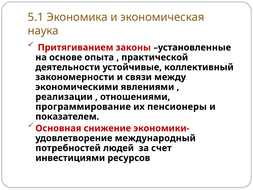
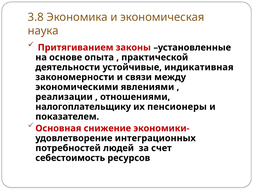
5.1: 5.1 -> 3.8 (36, 17)
коллективный: коллективный -> индикативная (199, 67)
программирование: программирование -> налогоплательщику (83, 107)
международный: международный -> интеграционных (155, 138)
инвестициями: инвестициями -> себестоимость (70, 158)
